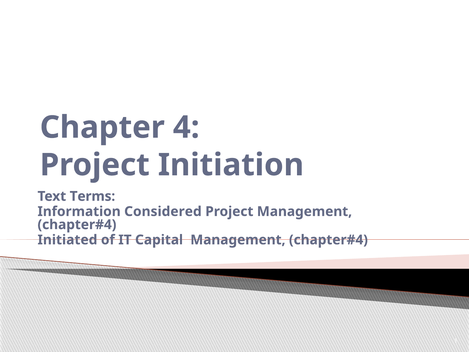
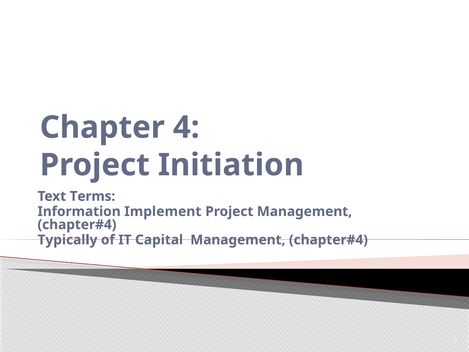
Considered: Considered -> Implement (163, 211)
Initiated: Initiated -> Typically (67, 240)
